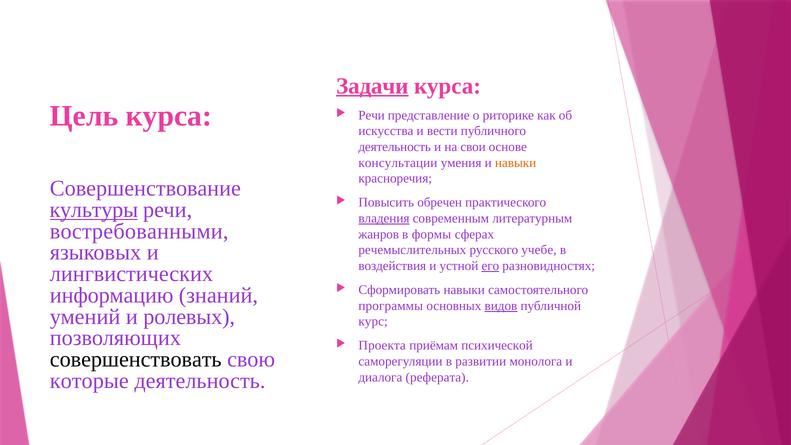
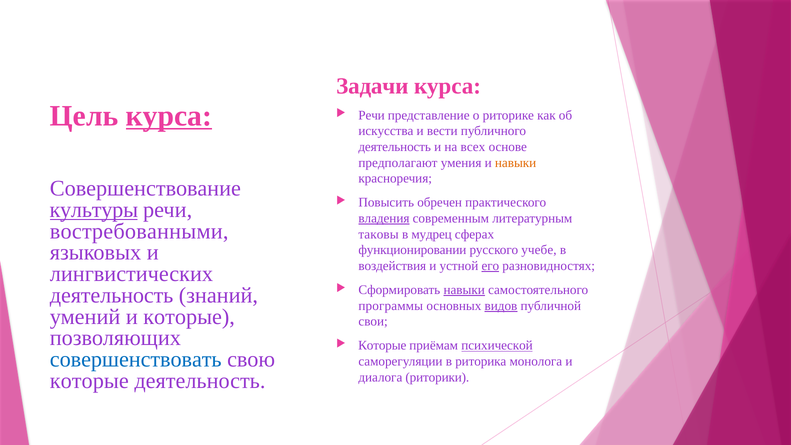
Задачи underline: present -> none (372, 86)
курса underline: none -> present (169, 116)
свои: свои -> всех (473, 147)
консультации: консультации -> предполагают (398, 163)
жанров: жанров -> таковы (379, 234)
формы: формы -> мудрец (432, 234)
речемыслительных: речемыслительных -> функционировании (412, 250)
навыки underline: none -> present (464, 290)
информацию: информацию -> деятельность (112, 295)
и ролевых: ролевых -> которые (189, 317)
курс: курс -> свои (373, 322)
Проекта: Проекта -> Которые (382, 346)
психической underline: none -> present (497, 346)
совершенствовать colour: black -> blue (136, 359)
развитии: развитии -> риторика (481, 361)
реферата: реферата -> риторики (437, 377)
